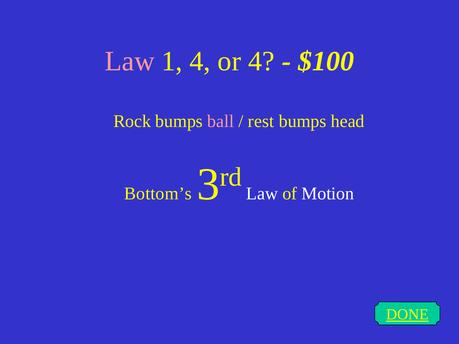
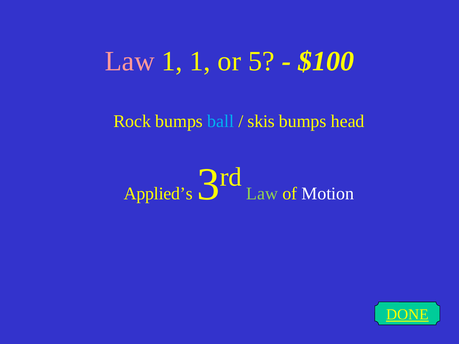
1 4: 4 -> 1 (200, 61)
or 4: 4 -> 5 (261, 61)
ball colour: pink -> light blue (221, 121)
rest: rest -> skis (261, 121)
Bottom’s: Bottom’s -> Applied’s (158, 194)
Law colour: white -> light green (262, 194)
